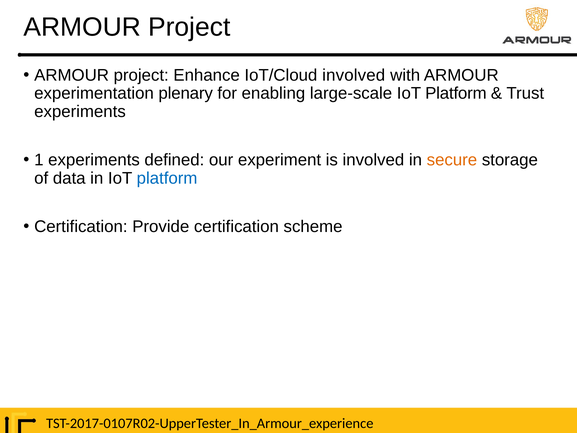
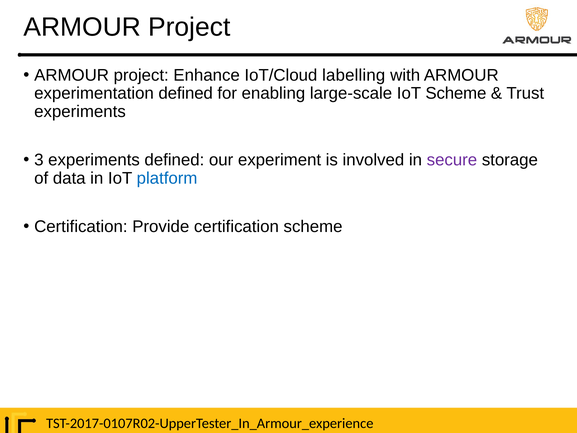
IoT/Cloud involved: involved -> labelling (354, 75)
experimentation plenary: plenary -> defined (186, 93)
large-scale IoT Platform: Platform -> Scheme (456, 93)
1: 1 -> 3 (39, 160)
secure colour: orange -> purple (452, 160)
